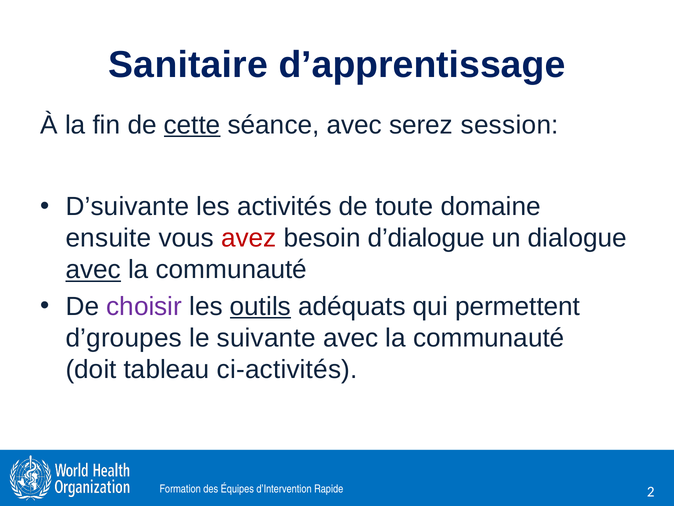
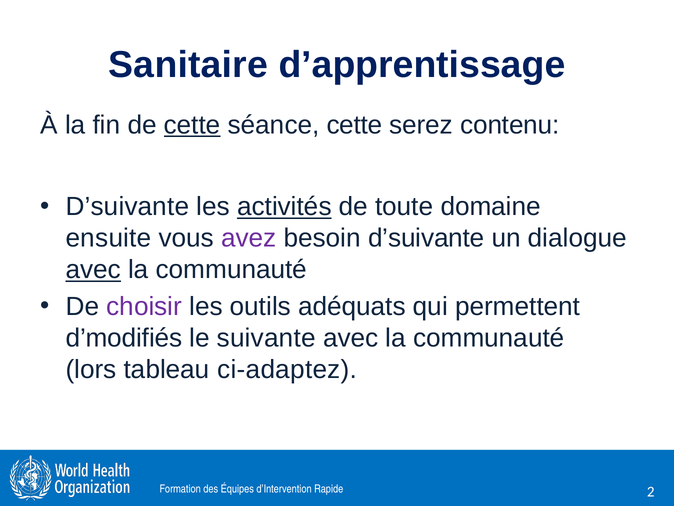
séance avec: avec -> cette (354, 125)
session: session -> contenu (510, 125)
activités underline: none -> present (284, 207)
avez colour: red -> purple (249, 238)
besoin d’dialogue: d’dialogue -> d’suivante (426, 238)
outils underline: present -> none (260, 306)
d’groupes: d’groupes -> d’modifiés (124, 338)
doit: doit -> lors (91, 369)
ci-activités: ci-activités -> ci-adaptez (287, 369)
